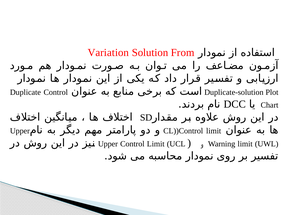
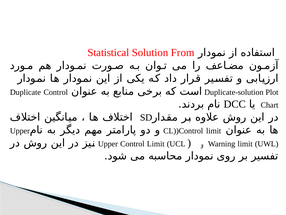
Variation: Variation -> Statistical (108, 52)
